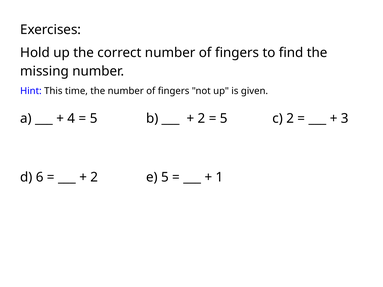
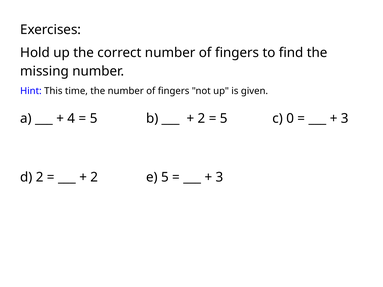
c 2: 2 -> 0 (290, 119)
d 6: 6 -> 2 (40, 177)
1: 1 -> 3 (220, 177)
